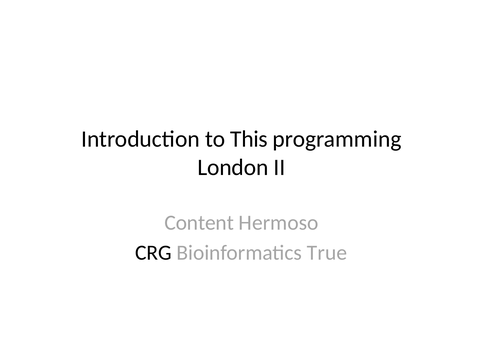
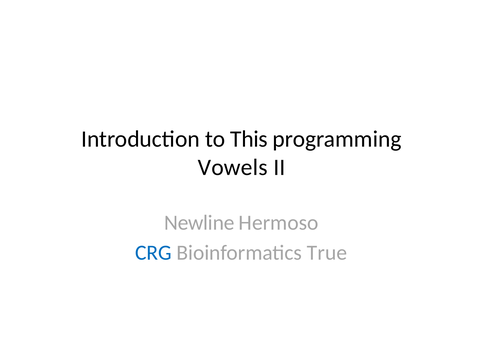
London: London -> Vowels (233, 167)
Content: Content -> Newline (199, 222)
CRG colour: black -> blue (153, 252)
